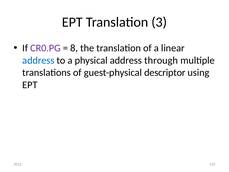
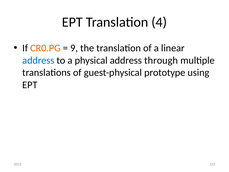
3: 3 -> 4 (159, 22)
CR0.PG colour: purple -> orange (45, 48)
8: 8 -> 9 (74, 48)
descriptor: descriptor -> prototype (165, 72)
